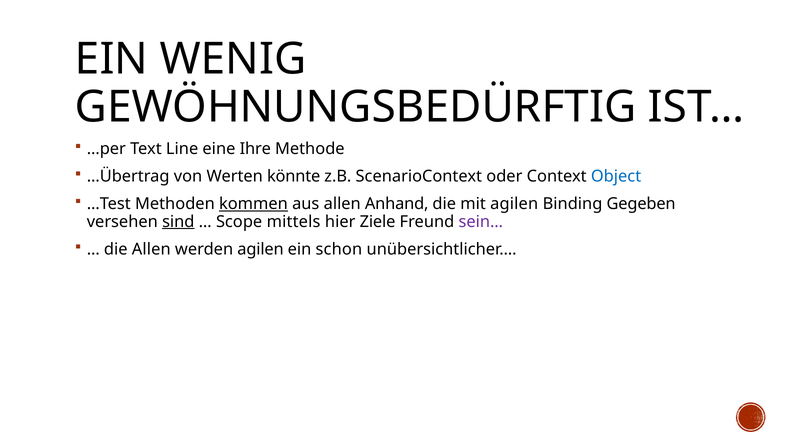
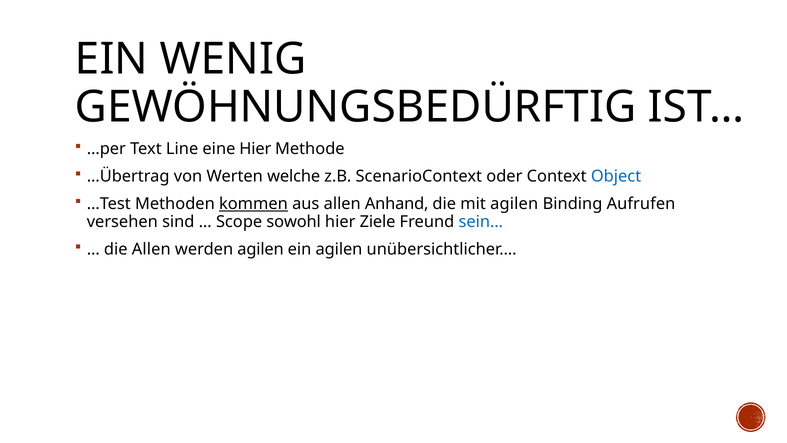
eine Ihre: Ihre -> Hier (255, 149)
könnte: könnte -> welche (294, 176)
Gegeben: Gegeben -> Aufrufen (641, 204)
sind underline: present -> none (178, 221)
mittels: mittels -> sowohl (294, 221)
sein… colour: purple -> blue (481, 221)
ein schon: schon -> agilen (339, 249)
